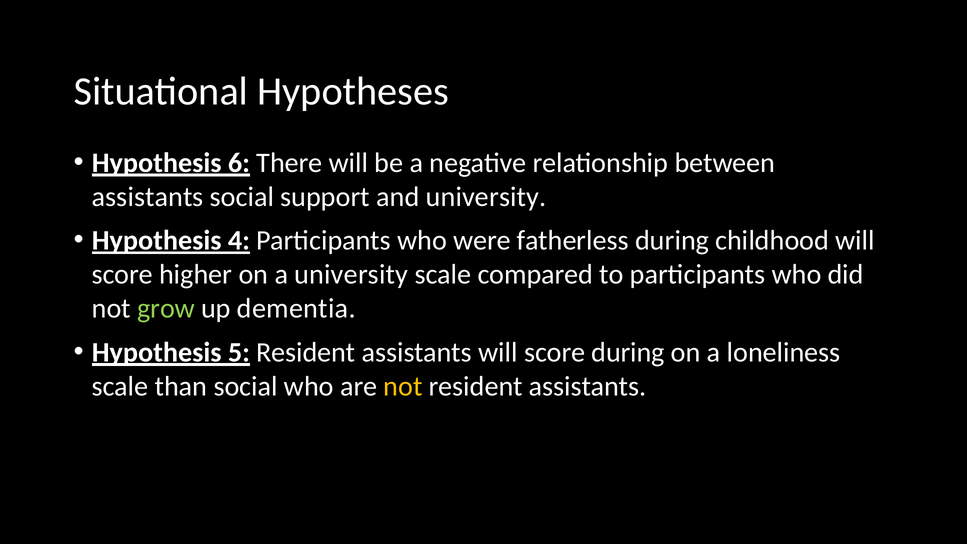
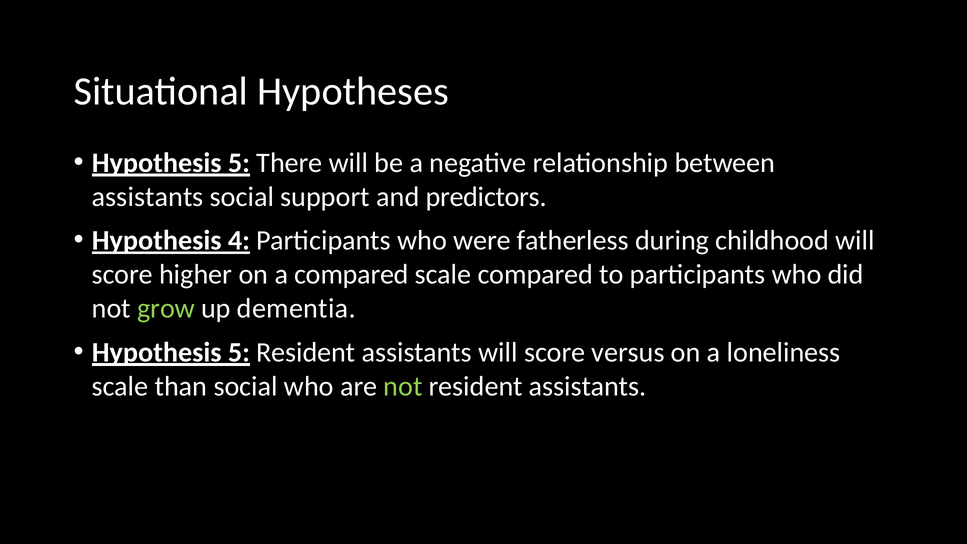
6: 6 -> 5 (239, 163)
and university: university -> predictors (486, 197)
a university: university -> compared (351, 274)
score during: during -> versus (628, 352)
not colour: yellow -> light green (403, 386)
